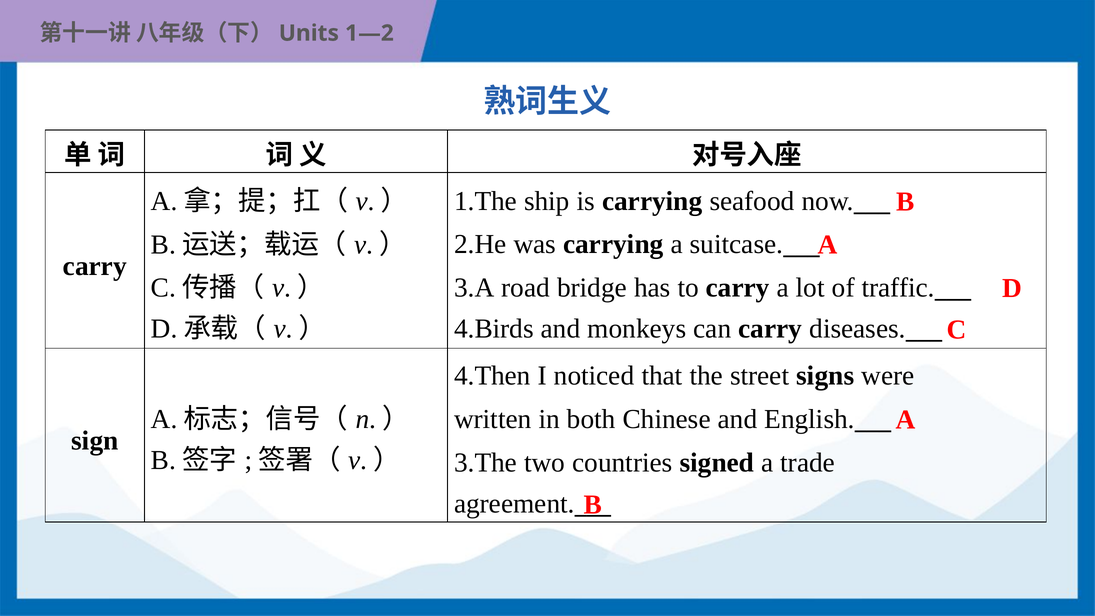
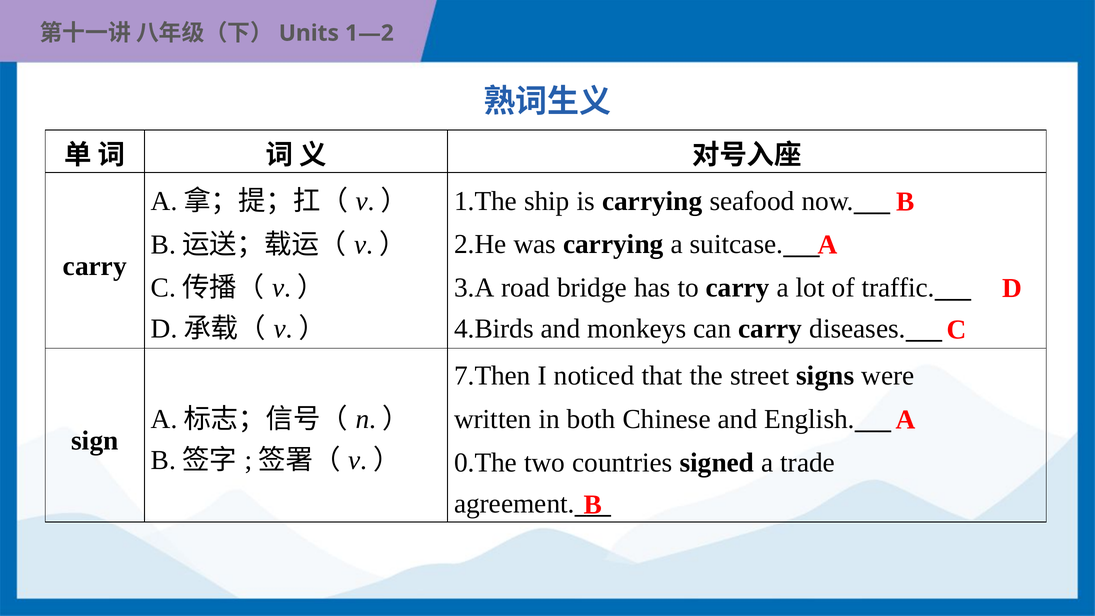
4.Then: 4.Then -> 7.Then (492, 376)
3.The: 3.The -> 0.The (486, 463)
